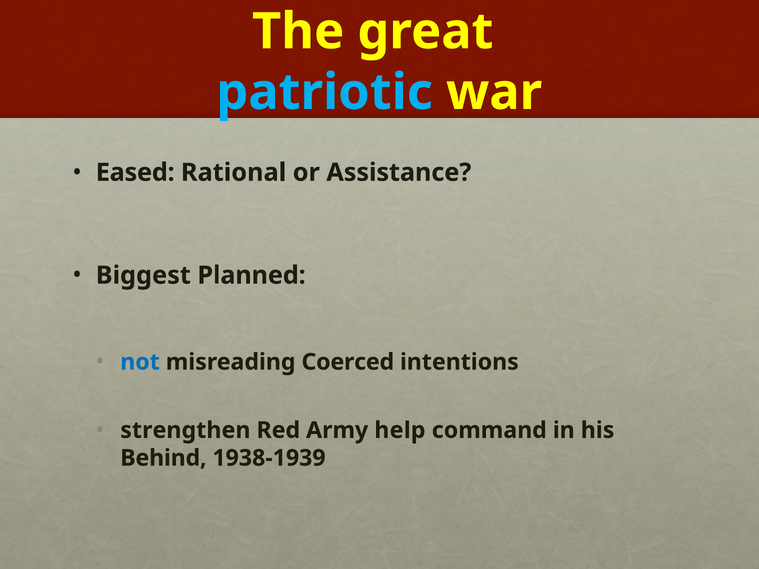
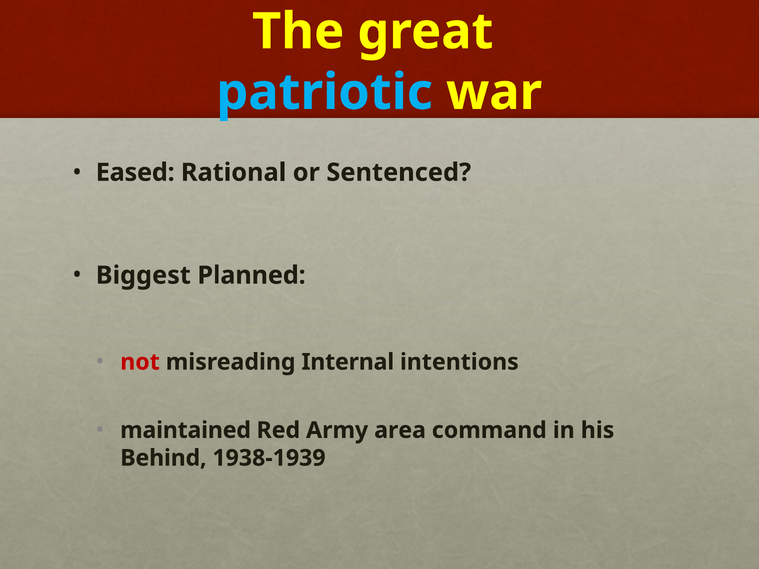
Assistance: Assistance -> Sentenced (399, 173)
not colour: blue -> red (140, 362)
Coerced: Coerced -> Internal (348, 362)
strengthen: strengthen -> maintained (186, 430)
help: help -> area (400, 430)
